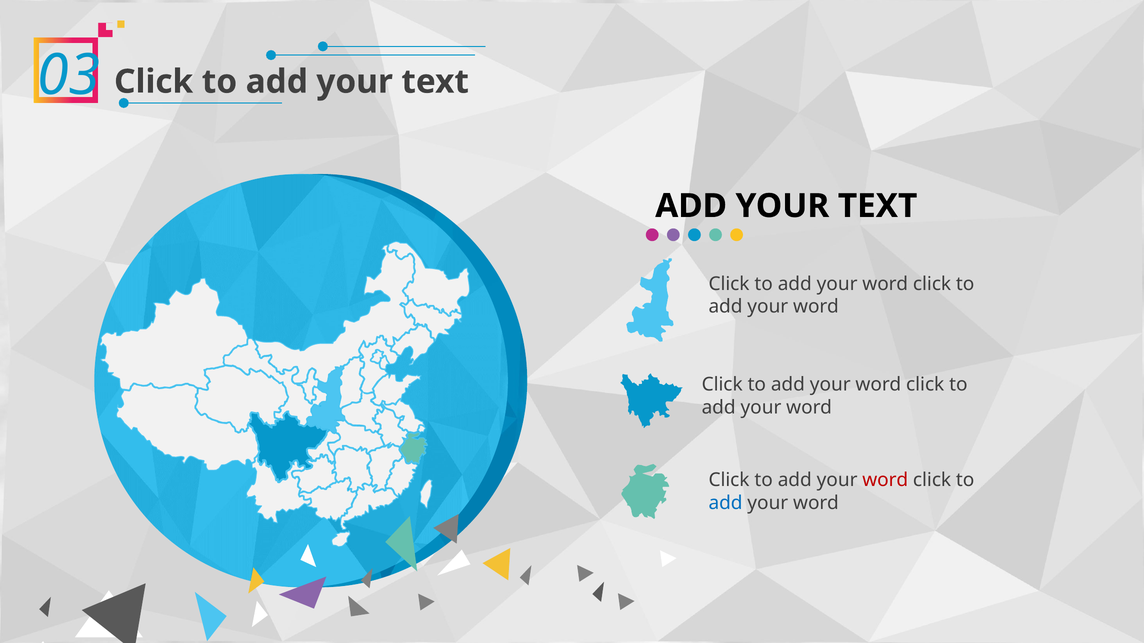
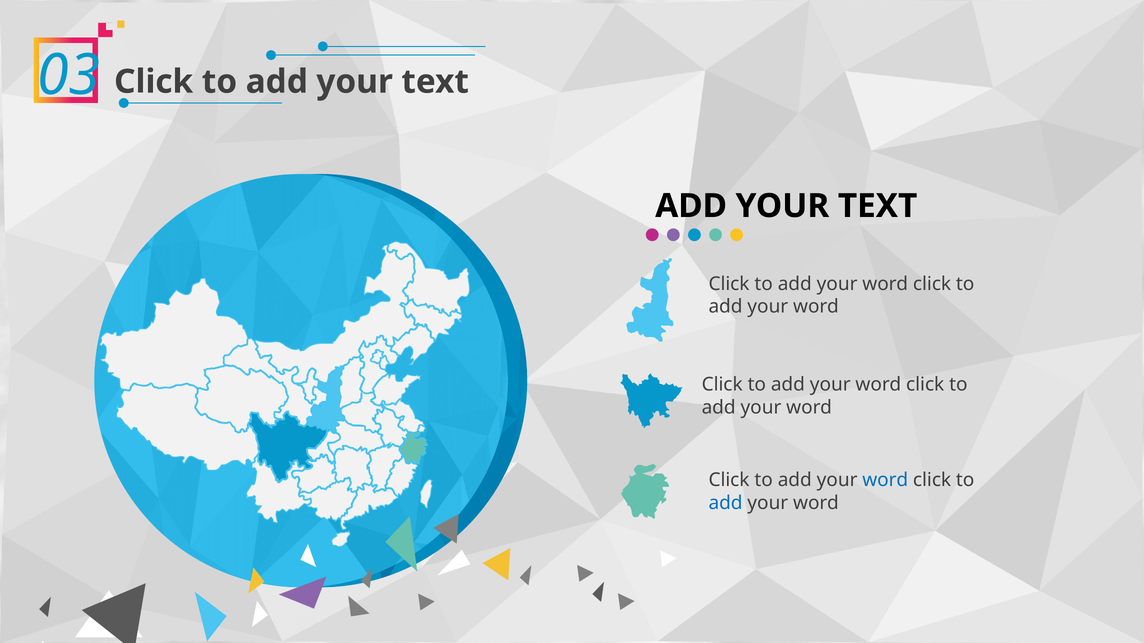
word colour: red -> blue (885, 481)
